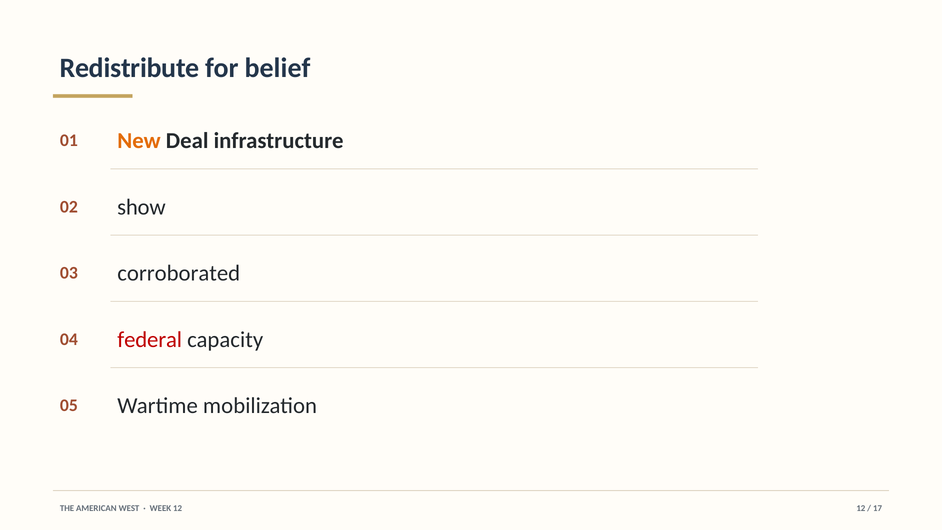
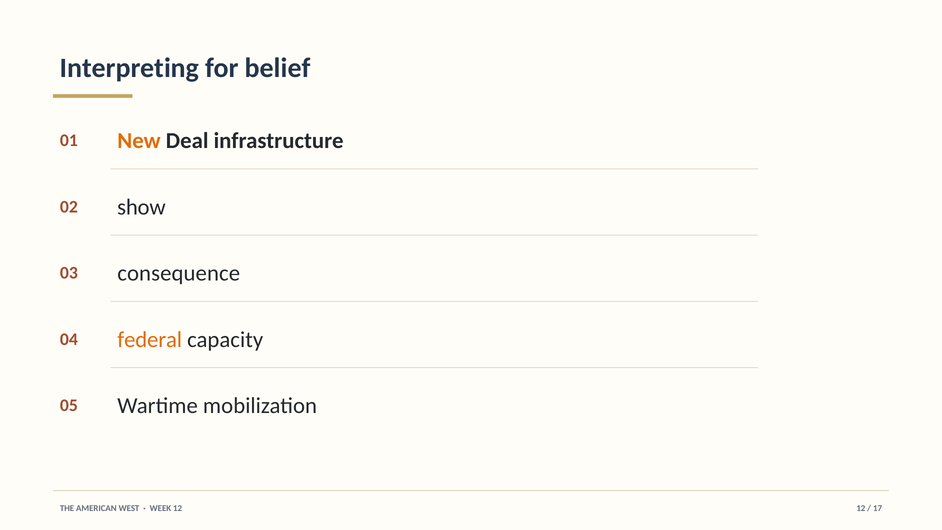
Redistribute: Redistribute -> Interpreting (129, 68)
corroborated: corroborated -> consequence (179, 273)
federal colour: red -> orange (150, 340)
